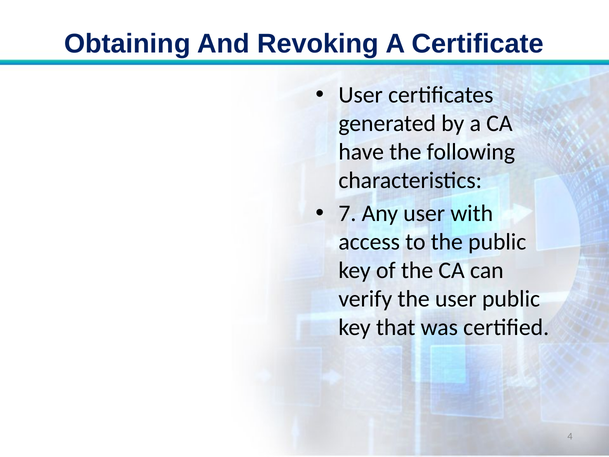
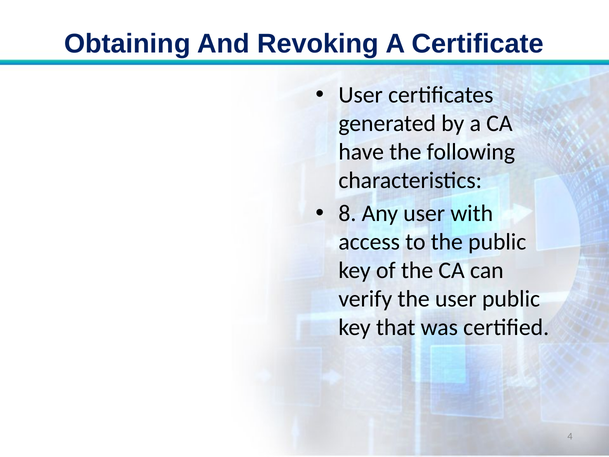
7: 7 -> 8 (347, 213)
